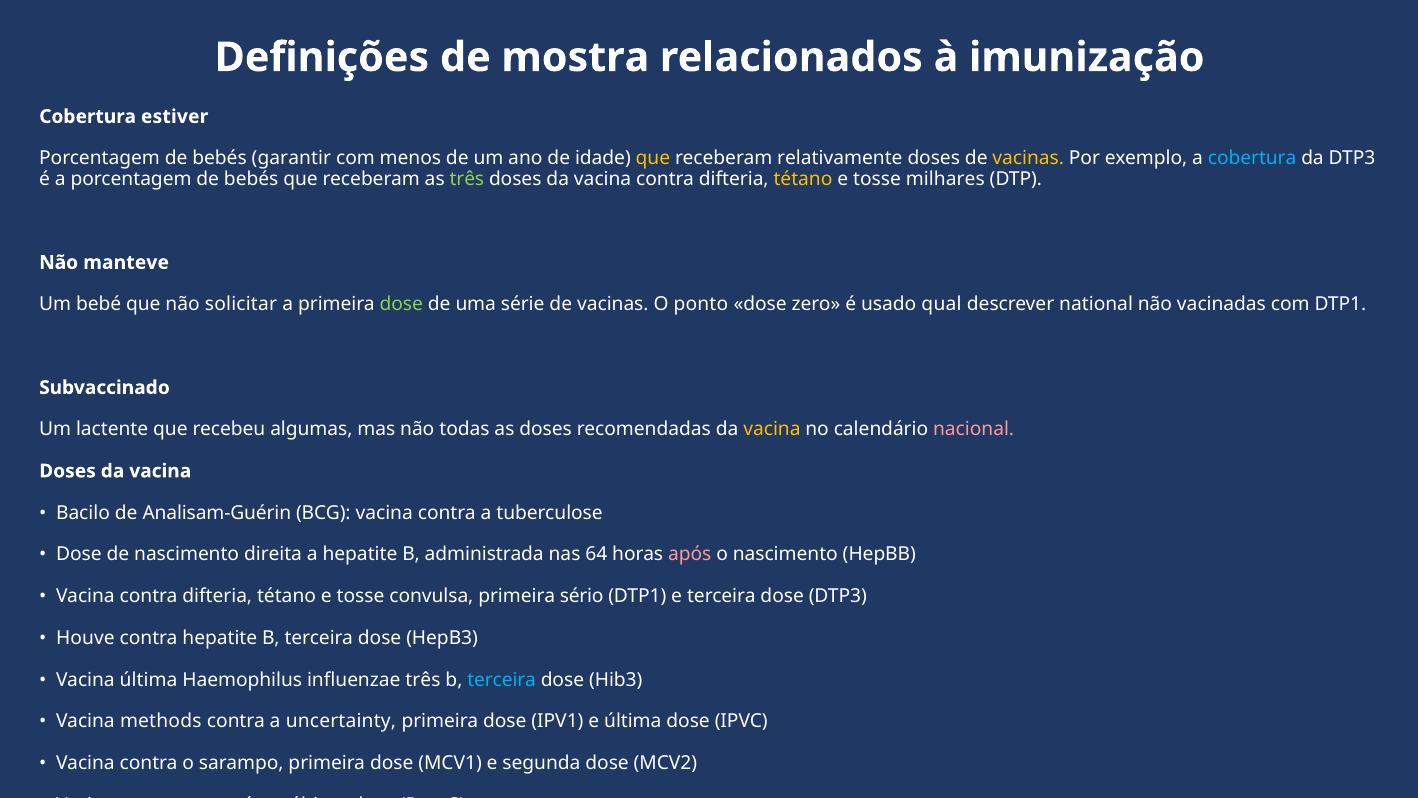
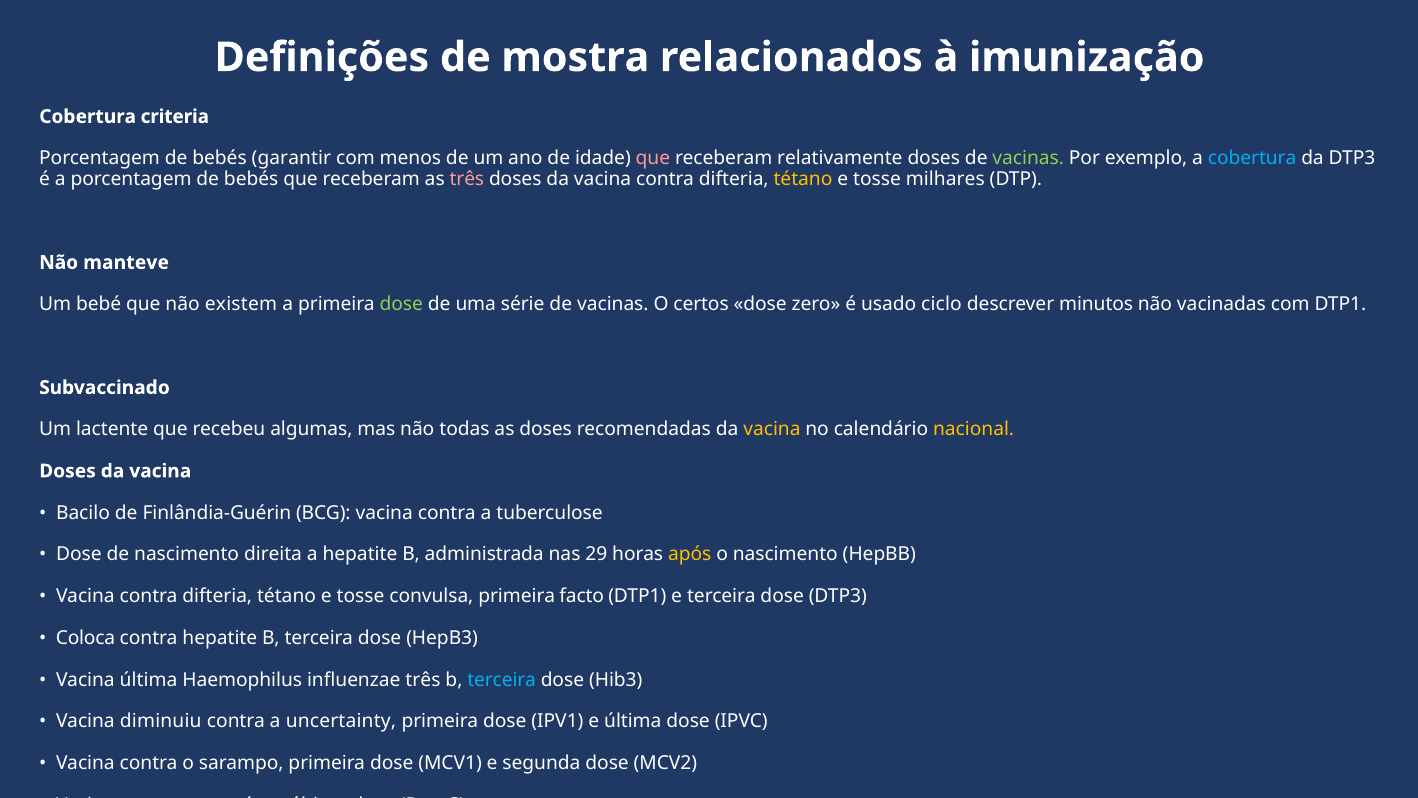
estiver: estiver -> criteria (175, 117)
que colour: yellow -> pink (653, 158)
vacinas colour: yellow -> light green (1028, 158)
três colour: light green -> pink (467, 179)
solicitar: solicitar -> existem (241, 304)
O ponto: ponto -> certos (701, 304)
qual: qual -> ciclo (942, 304)
national: national -> minutos (1096, 304)
nacional colour: pink -> yellow (974, 429)
Analisam-Guérin: Analisam-Guérin -> Finlândia-Guérin (217, 513)
64: 64 -> 29 (596, 554)
após colour: pink -> yellow (690, 554)
sério: sério -> facto (582, 596)
Houve: Houve -> Coloca (86, 638)
methods: methods -> diminuiu (161, 721)
